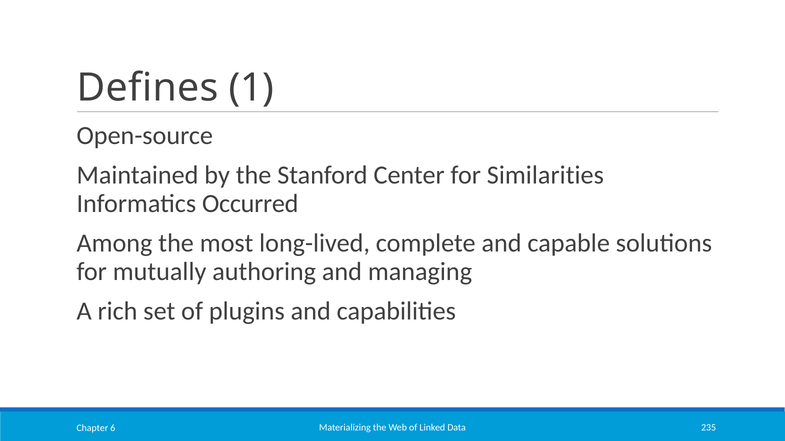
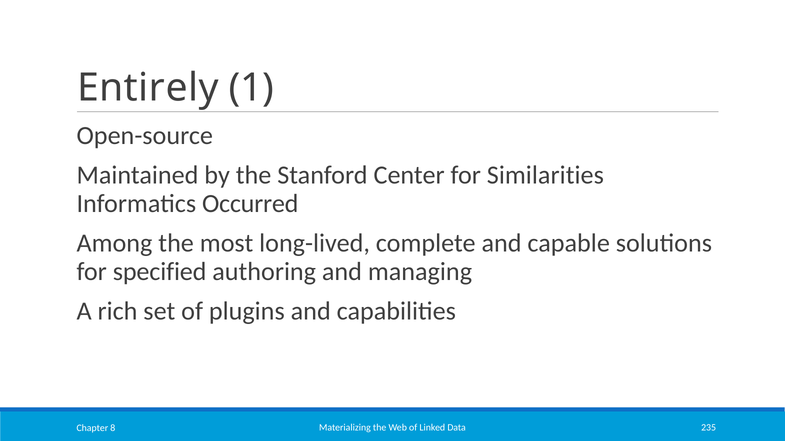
Defines: Defines -> Entirely (148, 88)
mutually: mutually -> specified (160, 272)
6: 6 -> 8 (113, 428)
